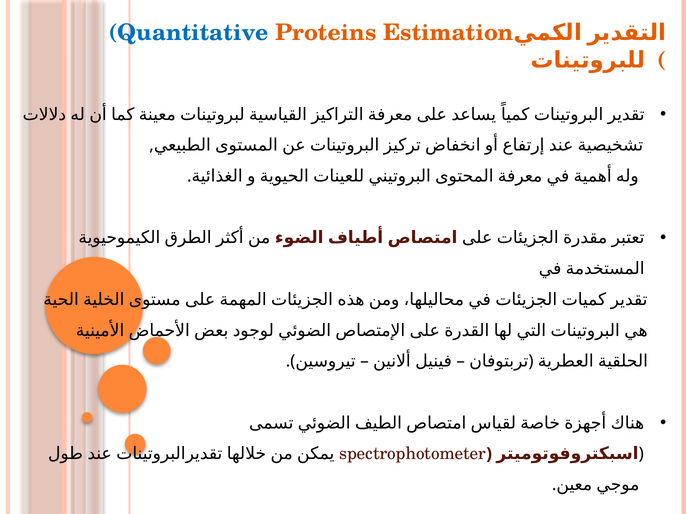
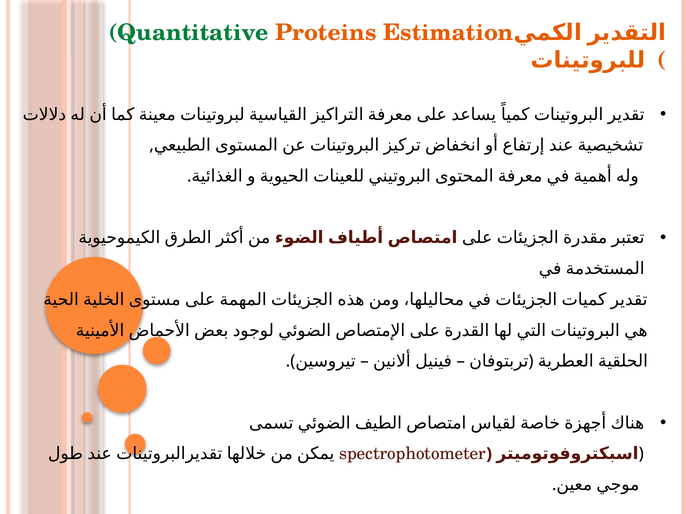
Quantitative colour: blue -> green (189, 33)
